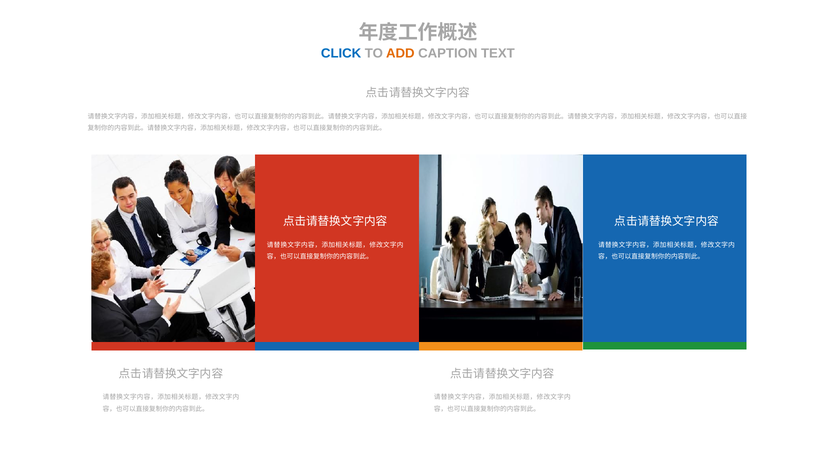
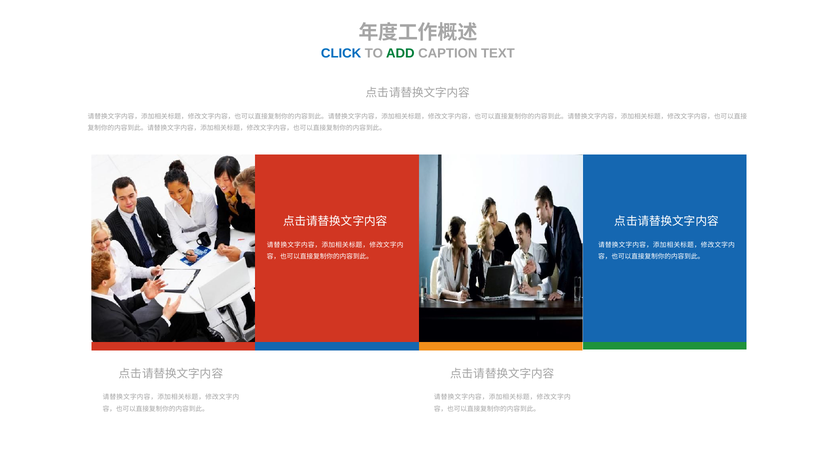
ADD colour: orange -> green (400, 54)
